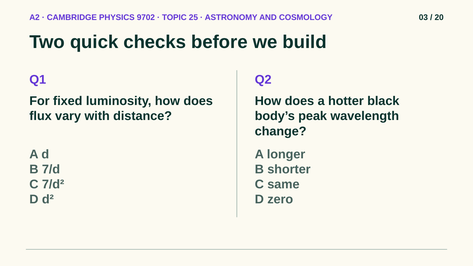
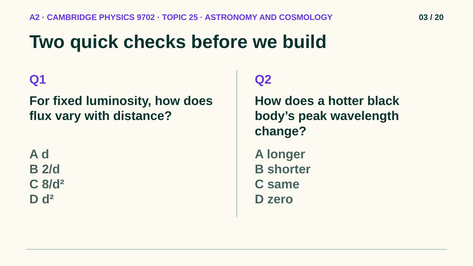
7/d: 7/d -> 2/d (51, 169)
7/d²: 7/d² -> 8/d² (53, 184)
